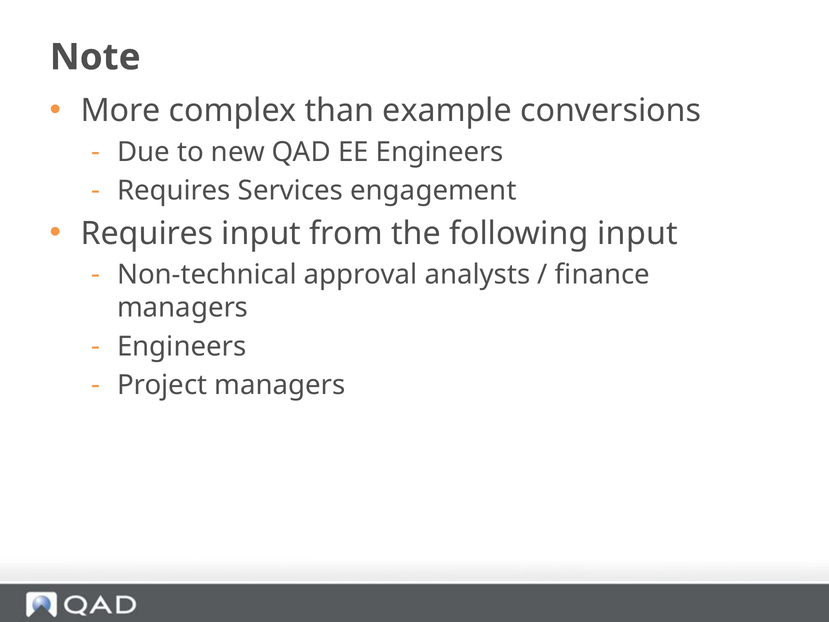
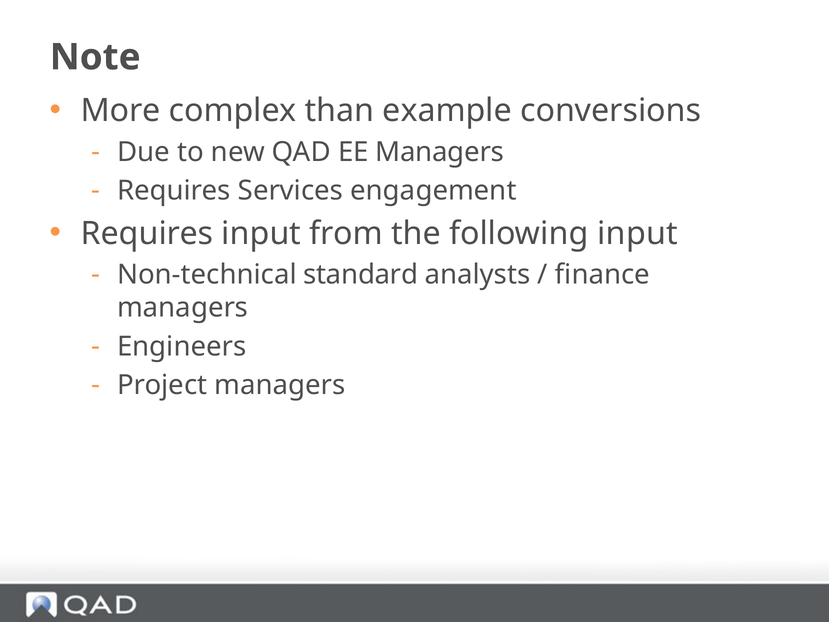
EE Engineers: Engineers -> Managers (440, 152)
approval: approval -> standard (361, 274)
